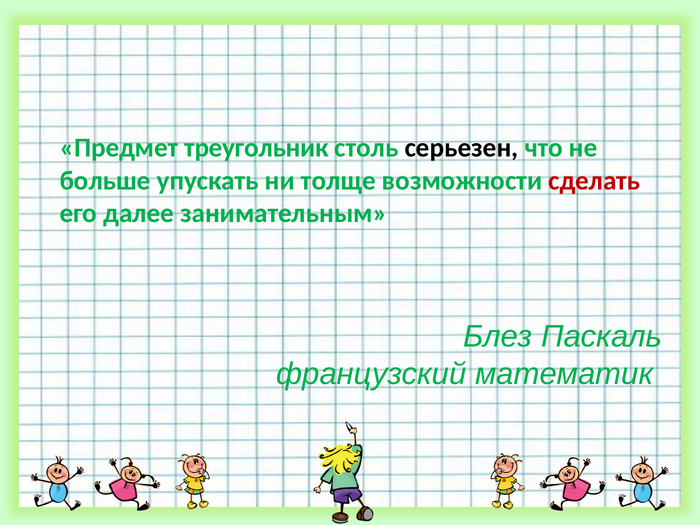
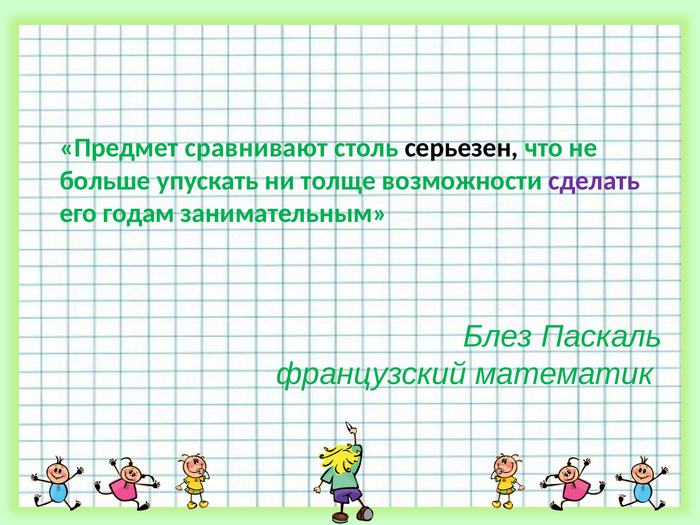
треугольник: треугольник -> сравнивают (256, 148)
сделать colour: red -> purple (594, 181)
далее: далее -> годам (139, 213)
